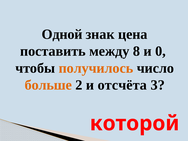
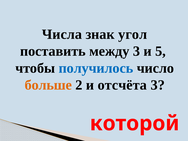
Одной: Одной -> Числа (62, 34)
цена: цена -> угол (133, 34)
между 8: 8 -> 3 (136, 51)
0: 0 -> 5 (160, 51)
получилось colour: orange -> blue (96, 68)
